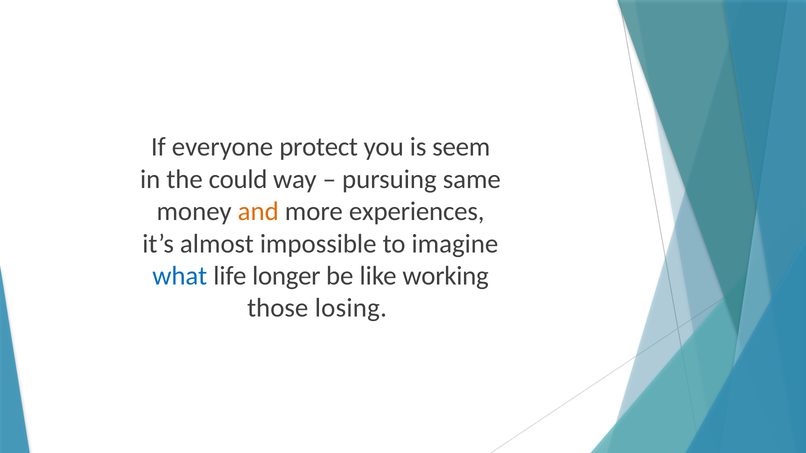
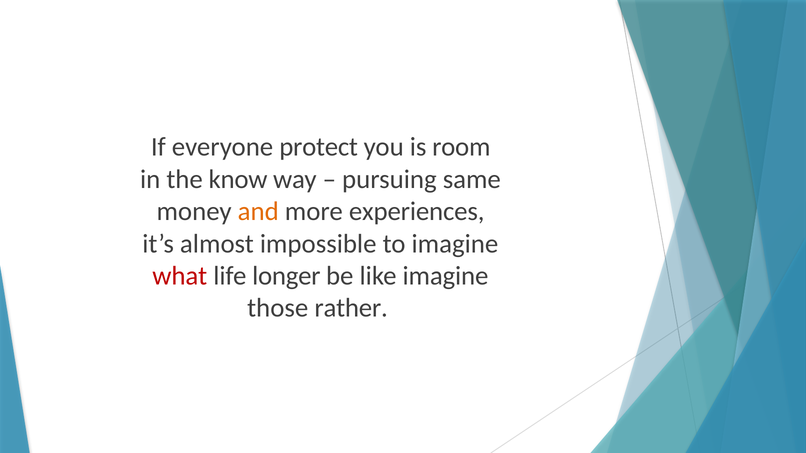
seem: seem -> room (461, 147)
could: could -> know (238, 179)
what colour: blue -> red (180, 276)
like working: working -> imagine (445, 276)
losing: losing -> rather (351, 308)
